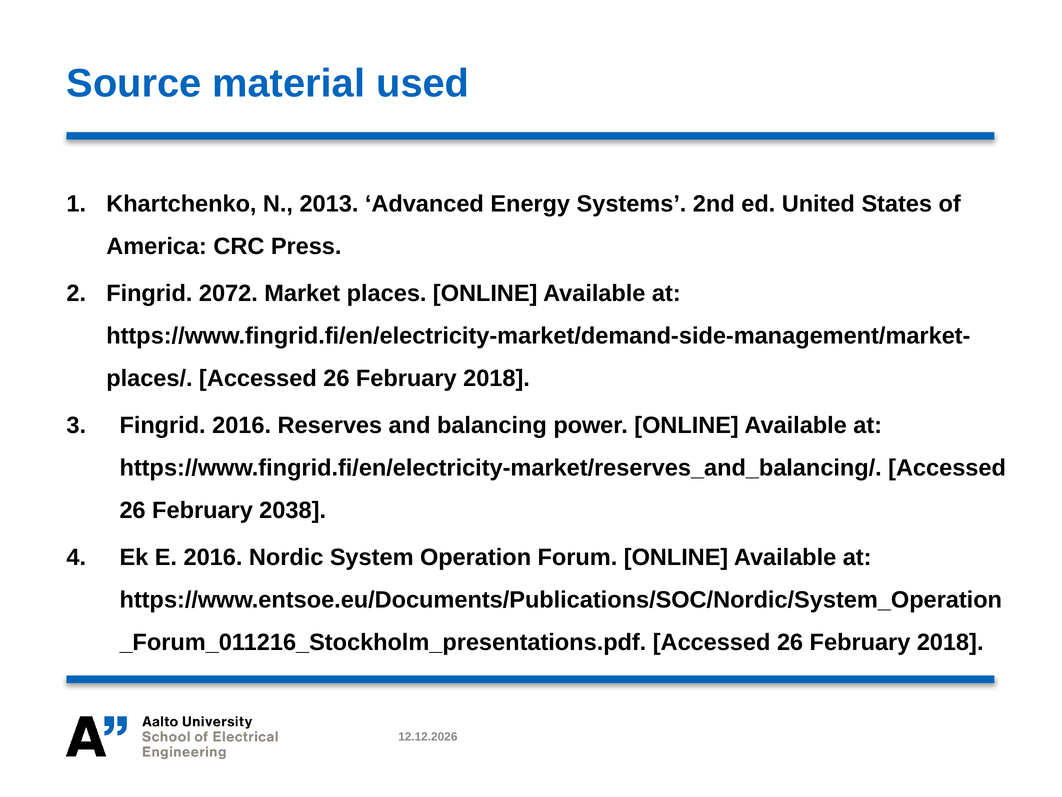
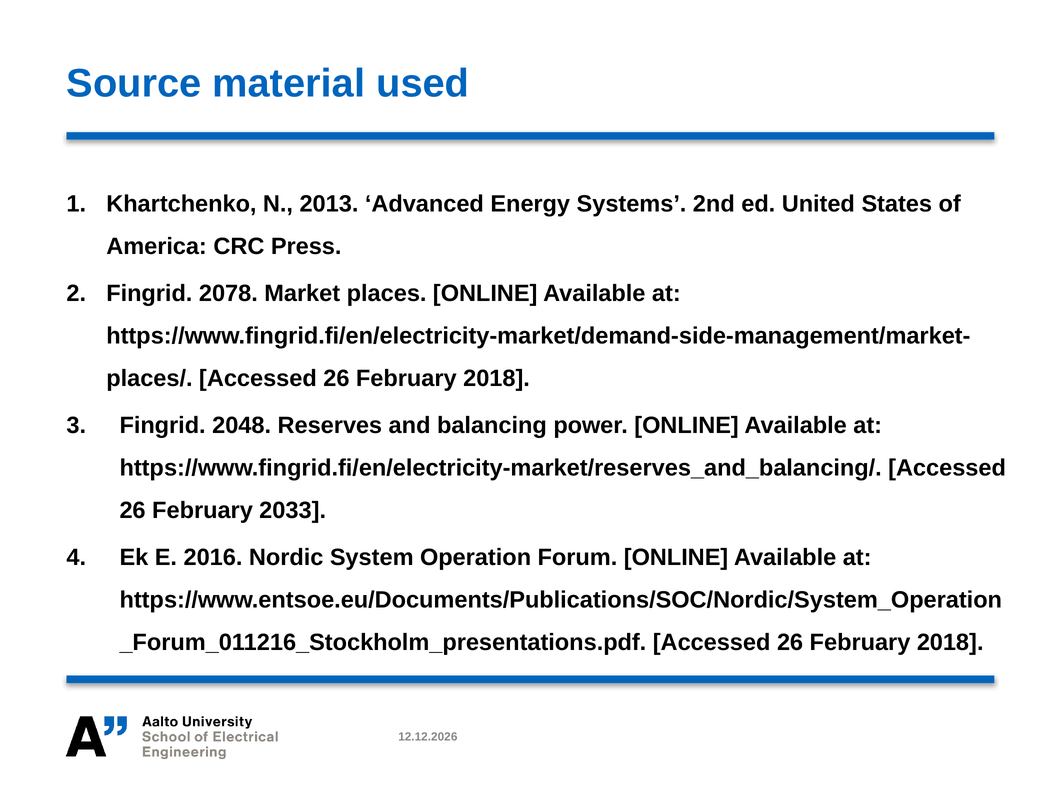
2072: 2072 -> 2078 (228, 293)
Fingrid 2016: 2016 -> 2048 (242, 425)
2038: 2038 -> 2033 (293, 510)
